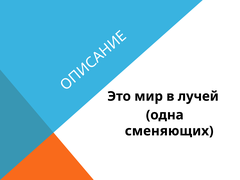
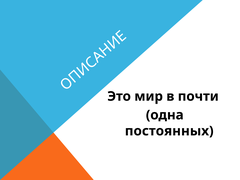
лучей: лучей -> почти (198, 96)
сменяющих: сменяющих -> постоянных (169, 131)
